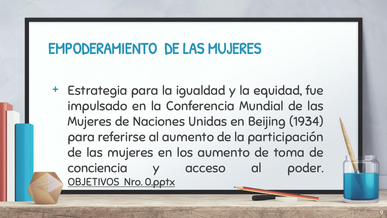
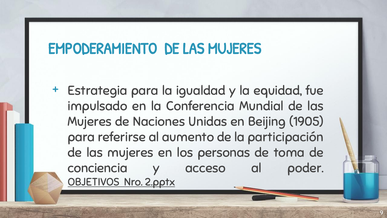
1934: 1934 -> 1905 (306, 121)
los aumento: aumento -> personas (224, 152)
0.pptx: 0.pptx -> 2.pptx (160, 182)
